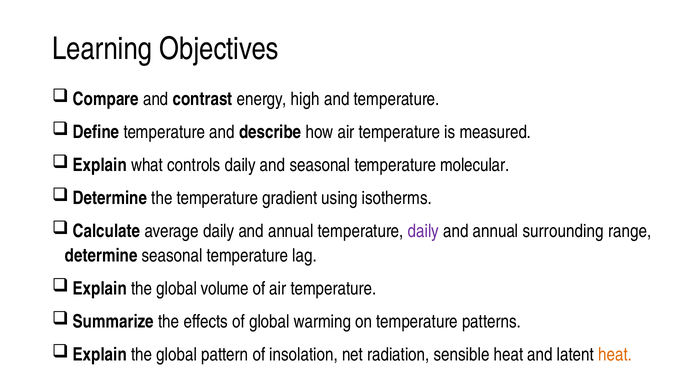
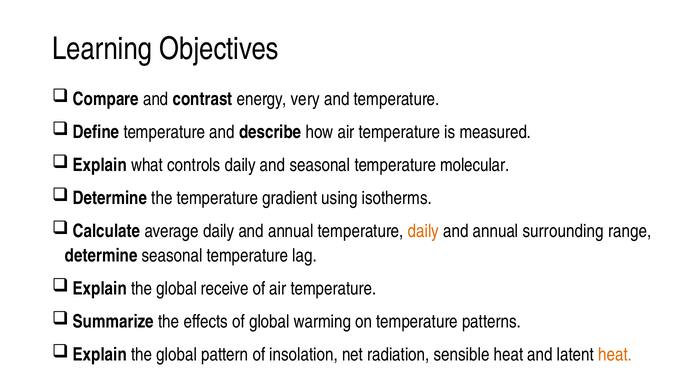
high: high -> very (305, 99)
daily colour: purple -> orange (423, 231)
volume: volume -> receive (225, 288)
